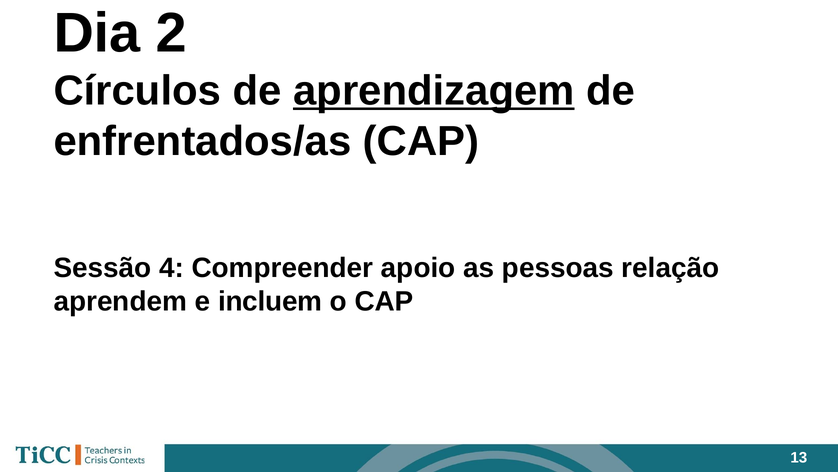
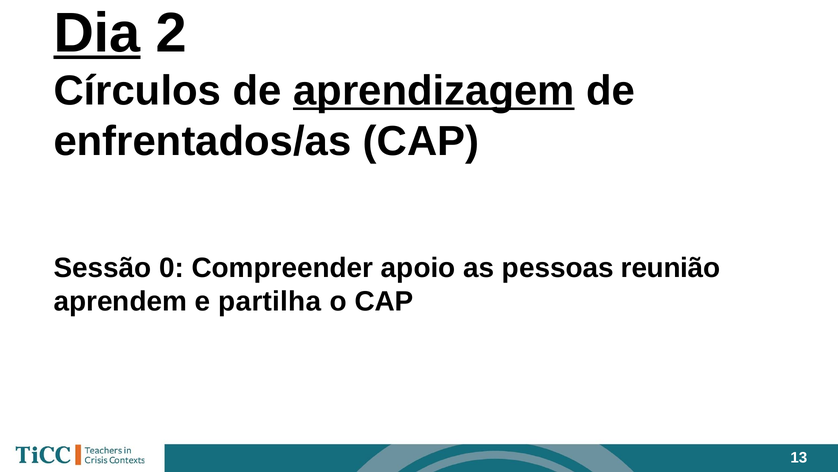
Dia underline: none -> present (97, 33)
4: 4 -> 0 (172, 268)
relação: relação -> reunião (670, 268)
incluem: incluem -> partilha (270, 301)
